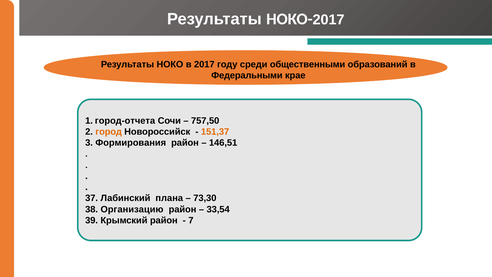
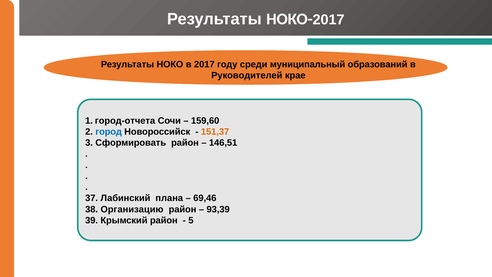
общественными: общественными -> муниципальный (308, 64)
Федеральными: Федеральными -> Руководителей (247, 75)
757,50: 757,50 -> 159,60 (205, 121)
город colour: orange -> blue (109, 132)
Формирования: Формирования -> Сформировать (131, 143)
73,30: 73,30 -> 69,46 (205, 198)
33,54: 33,54 -> 93,39 (218, 209)
7: 7 -> 5 (191, 220)
